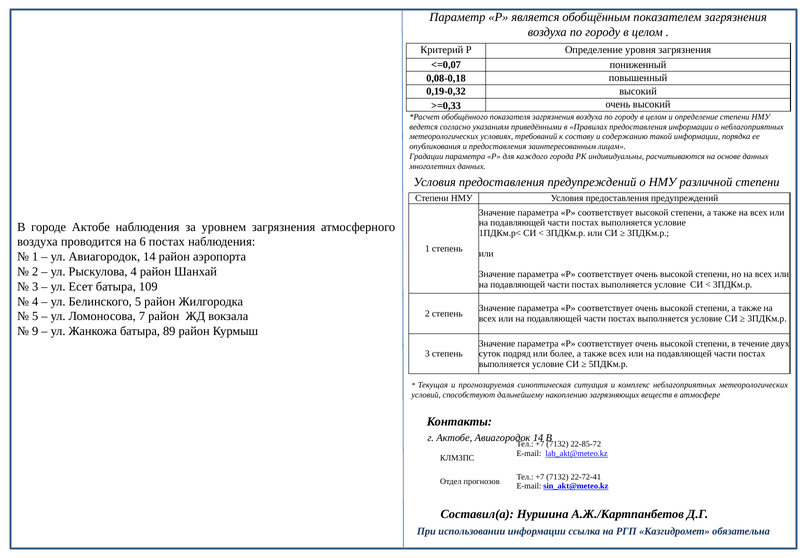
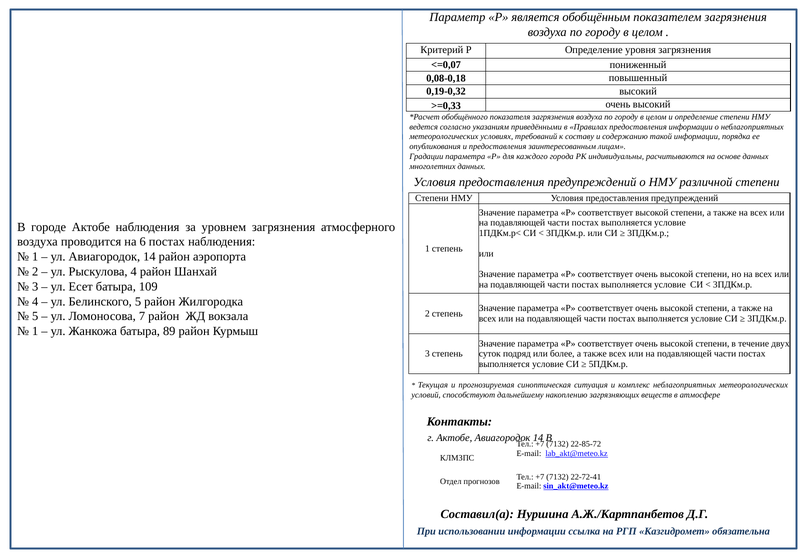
9: 9 -> 1 (35, 332)
